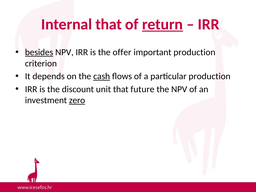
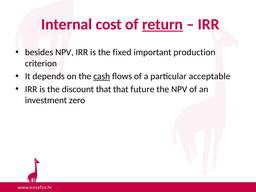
Internal that: that -> cost (109, 24)
besides underline: present -> none (39, 52)
offer: offer -> fixed (122, 52)
particular production: production -> acceptable (210, 76)
discount unit: unit -> that (104, 89)
zero underline: present -> none (77, 100)
